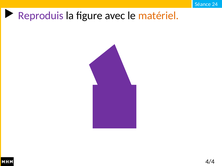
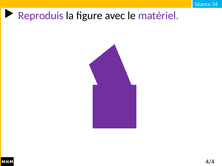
matériel colour: orange -> purple (158, 16)
